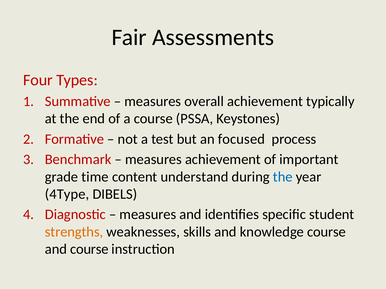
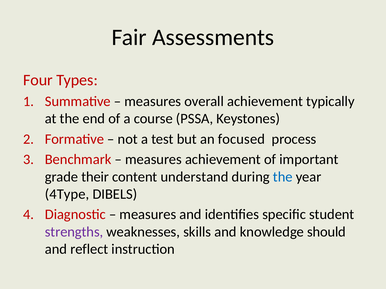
time: time -> their (95, 177)
strengths colour: orange -> purple (74, 232)
knowledge course: course -> should (327, 232)
and course: course -> reflect (89, 250)
